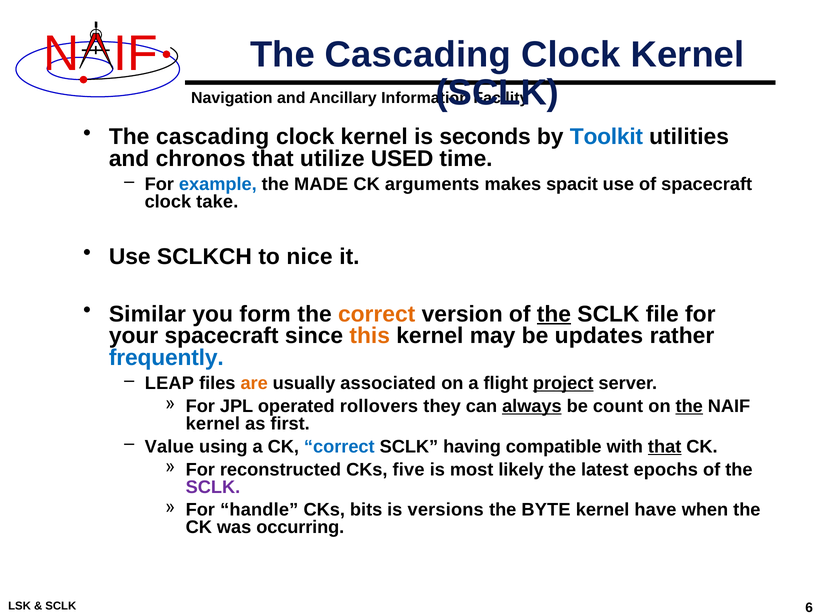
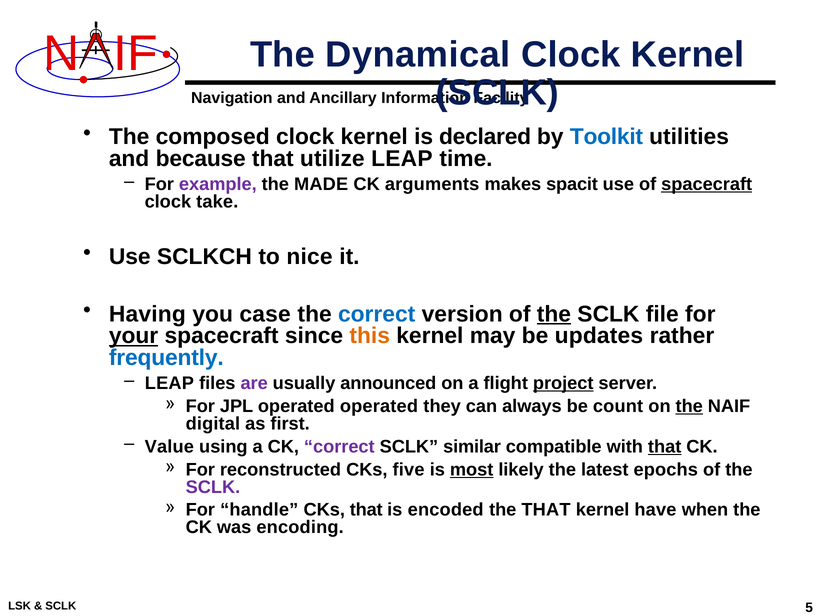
Cascading: Cascading -> Dynamical (418, 55)
cascading: cascading -> composed (213, 137)
seconds: seconds -> declared (485, 137)
chronos: chronos -> because (201, 159)
utilize USED: USED -> LEAP (402, 159)
example colour: blue -> purple (218, 184)
spacecraft underline: none -> present (707, 184)
Similar: Similar -> Having (147, 314)
form: form -> case (265, 314)
correct colour: orange -> blue (377, 314)
your underline: none -> present (134, 336)
are colour: orange -> purple (254, 383)
associated: associated -> announced (388, 383)
operated rollovers: rollovers -> operated (379, 406)
always underline: present -> none (532, 406)
kernel: kernel -> digital (213, 424)
correct colour: blue -> purple (339, 447)
having: having -> similar (472, 447)
most underline: none -> present (472, 470)
CKs bits: bits -> that (366, 510)
versions: versions -> encoded (446, 510)
the BYTE: BYTE -> THAT (546, 510)
occurring: occurring -> encoding (300, 527)
6: 6 -> 5 (809, 608)
